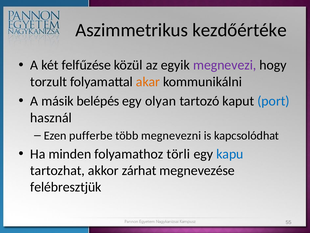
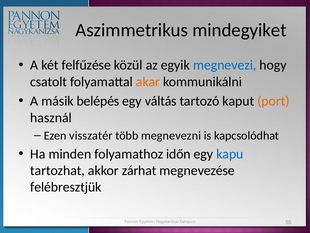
kezdőértéke: kezdőértéke -> mindegyiket (239, 30)
megnevezi colour: purple -> blue (225, 65)
torzult: torzult -> csatolt (49, 82)
olyan: olyan -> váltás (161, 101)
port colour: blue -> orange (273, 101)
pufferbe: pufferbe -> visszatér (91, 135)
törli: törli -> időn (178, 154)
